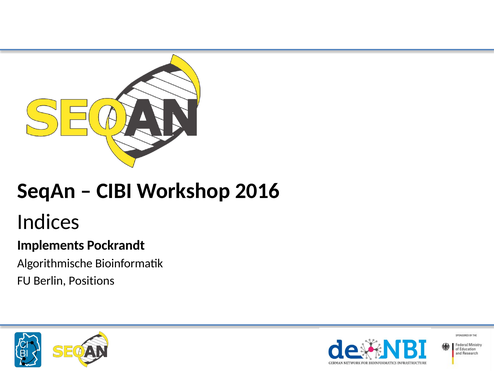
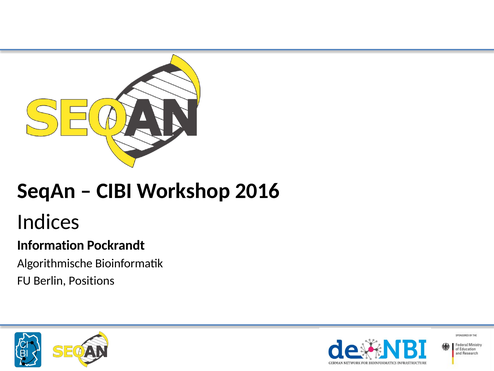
Implements: Implements -> Information (51, 245)
